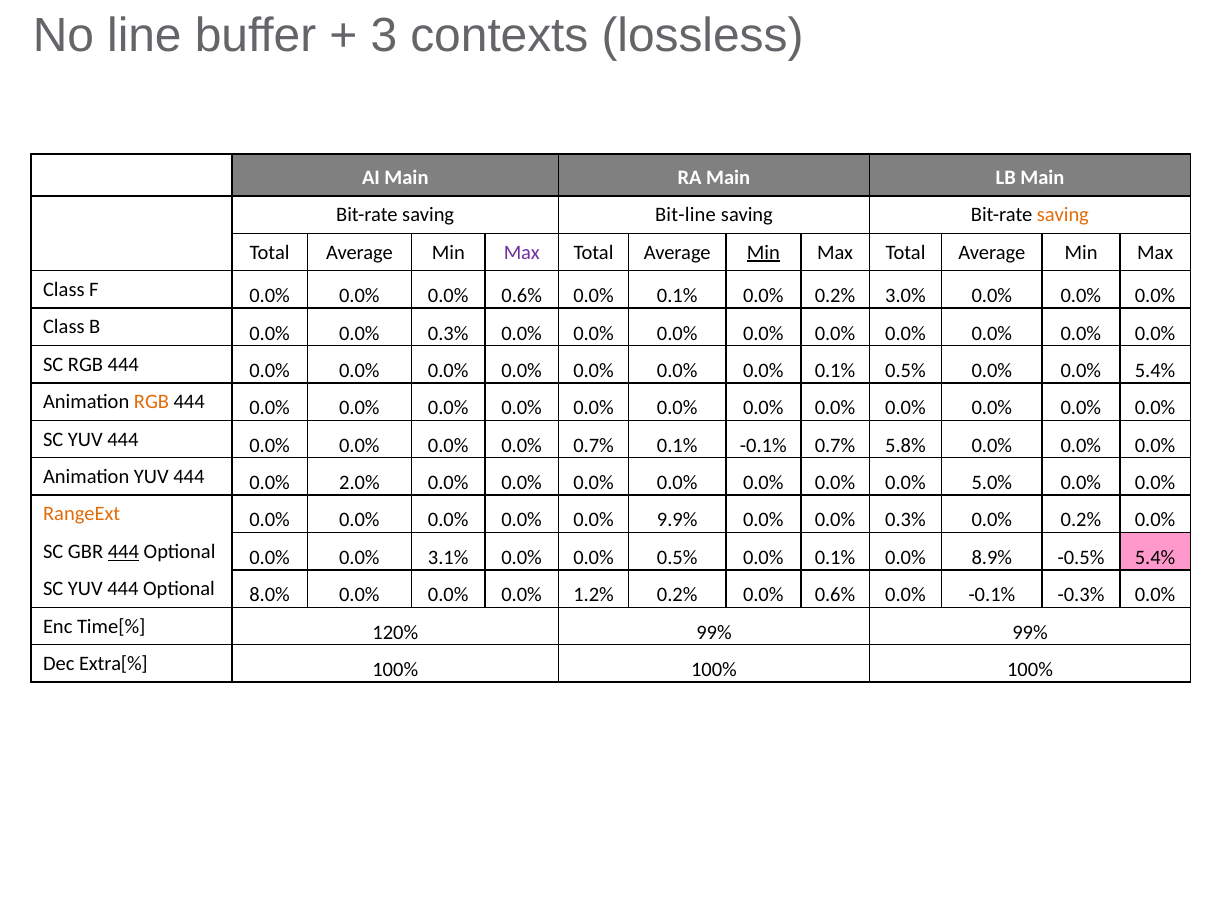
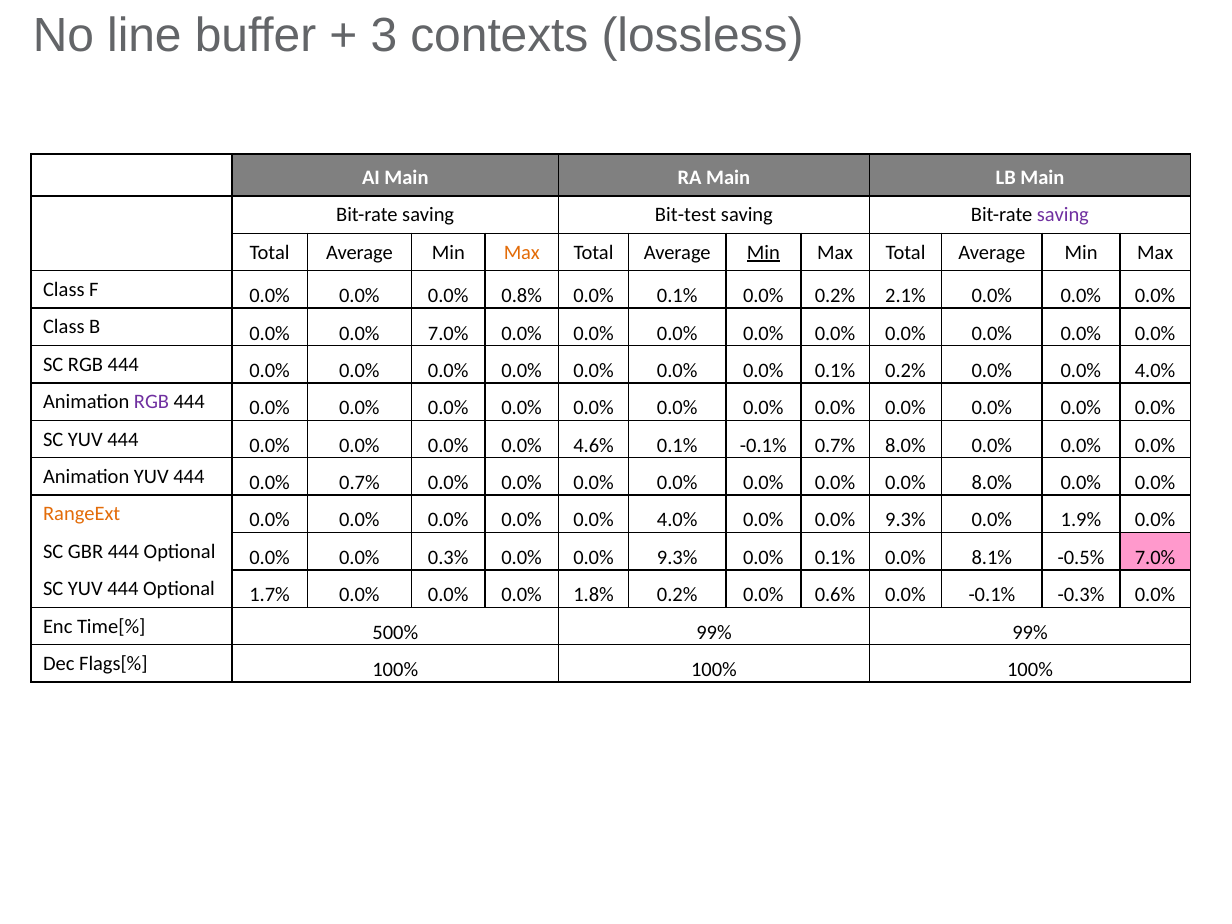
Bit-line: Bit-line -> Bit-test (686, 215)
saving colour: orange -> purple (1063, 215)
Max colour: purple -> orange (522, 252)
0.0% 0.0% 0.6%: 0.6% -> 0.8% (522, 296)
3.0%: 3.0% -> 2.1% (905, 296)
B 0.0% 0.0% 0.3%: 0.3% -> 7.0% (448, 333)
0.1% 0.5%: 0.5% -> 0.2% (905, 371)
5.4%: 5.4% -> 4.0% (1155, 371)
RGB colour: orange -> purple (151, 402)
0.0% 0.7%: 0.7% -> 4.6% (594, 445)
0.7% 5.8%: 5.8% -> 8.0% (905, 445)
0.0% 2.0%: 2.0% -> 0.7% (359, 483)
0.0% 5.0%: 5.0% -> 8.0% (992, 483)
0.0% 0.0% 0.0% 9.9%: 9.9% -> 4.0% (677, 520)
0.3%: 0.3% -> 9.3% (905, 520)
0.2%: 0.2% -> 1.9% (1081, 520)
444 underline: present -> none (123, 551)
3.1%: 3.1% -> 0.3% (448, 558)
0.5%: 0.5% -> 9.3% (677, 558)
8.9%: 8.9% -> 8.1% (992, 558)
-0.5% 5.4%: 5.4% -> 7.0% (1155, 558)
8.0%: 8.0% -> 1.7% (270, 595)
1.2%: 1.2% -> 1.8% (594, 595)
120%: 120% -> 500% (395, 632)
Extra[%: Extra[% -> Flags[% (113, 664)
